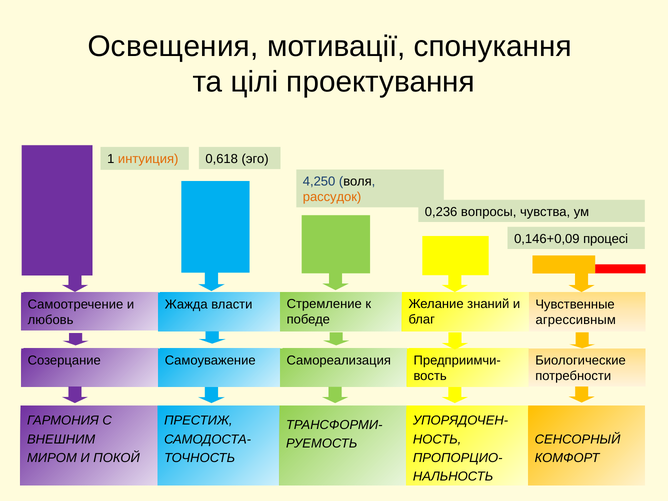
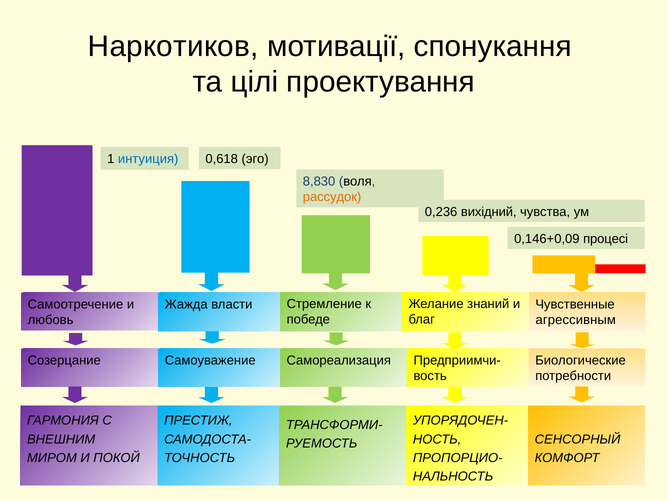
Освещения: Освещения -> Наркотиков (173, 47)
интуиция colour: orange -> blue (148, 159)
4,250: 4,250 -> 8,830 (319, 182)
вопросы: вопросы -> вихідний (489, 212)
